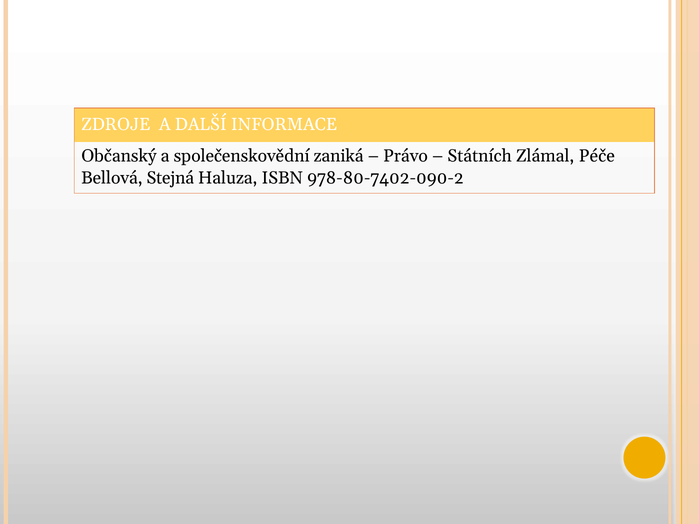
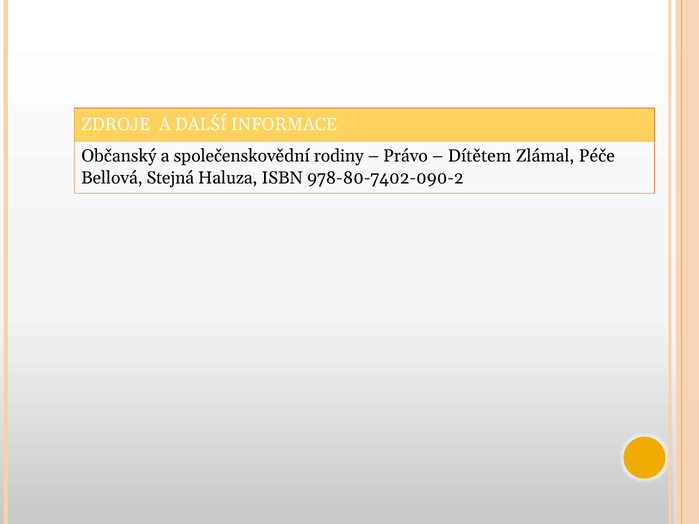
zaniká: zaniká -> rodiny (339, 156)
Státních: Státních -> Dítětem (480, 156)
